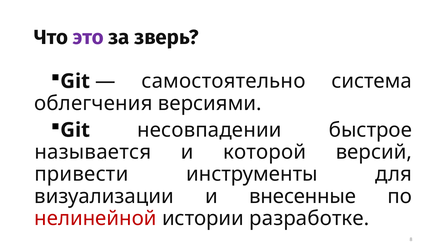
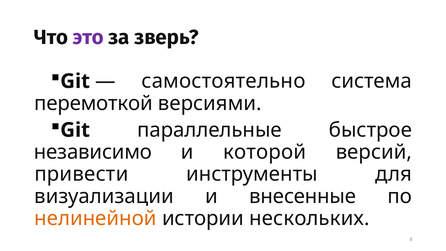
облегчения: облегчения -> перемоткой (94, 103)
несовпадении: несовпадении -> параллельные (209, 130)
называется: называется -> независимо (93, 152)
нелинейной colour: red -> orange (95, 218)
разработке: разработке -> нескольких (309, 218)
